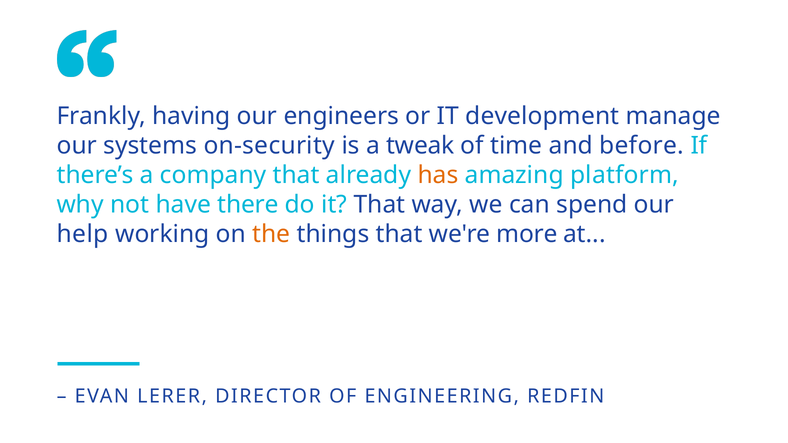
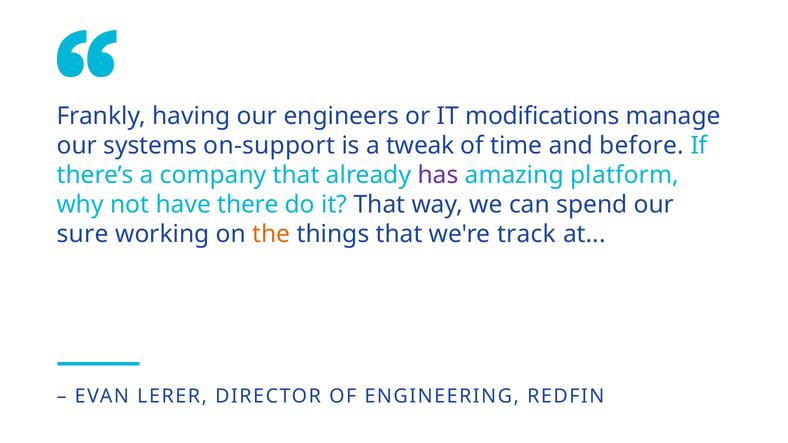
development: development -> modifications (542, 116)
on-security: on-security -> on-support (269, 146)
has colour: orange -> purple (438, 175)
help: help -> sure (83, 234)
more: more -> track (527, 234)
